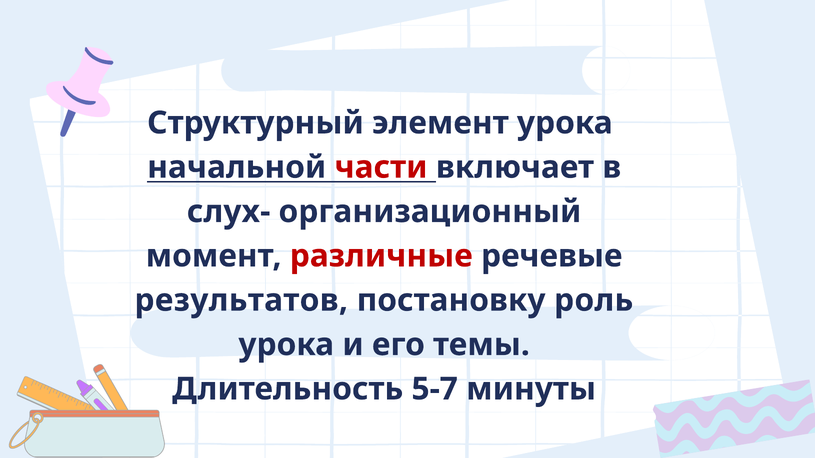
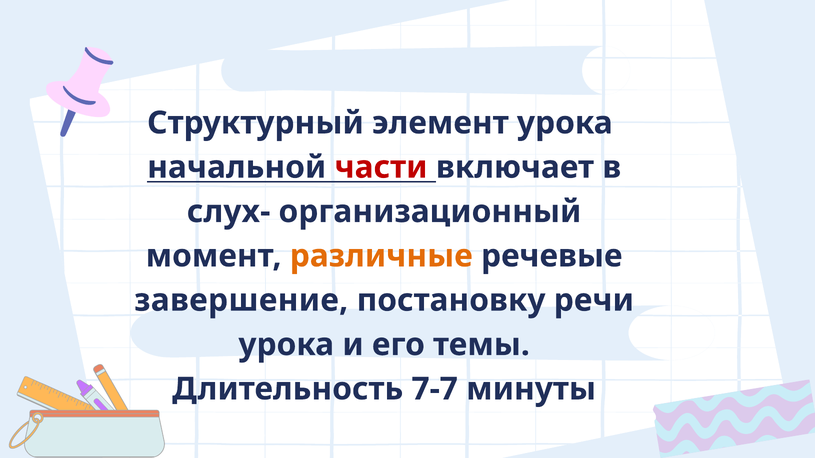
различные colour: red -> orange (381, 256)
результатов: результатов -> завершение (241, 301)
роль: роль -> речи (594, 301)
5-7: 5-7 -> 7-7 (435, 389)
